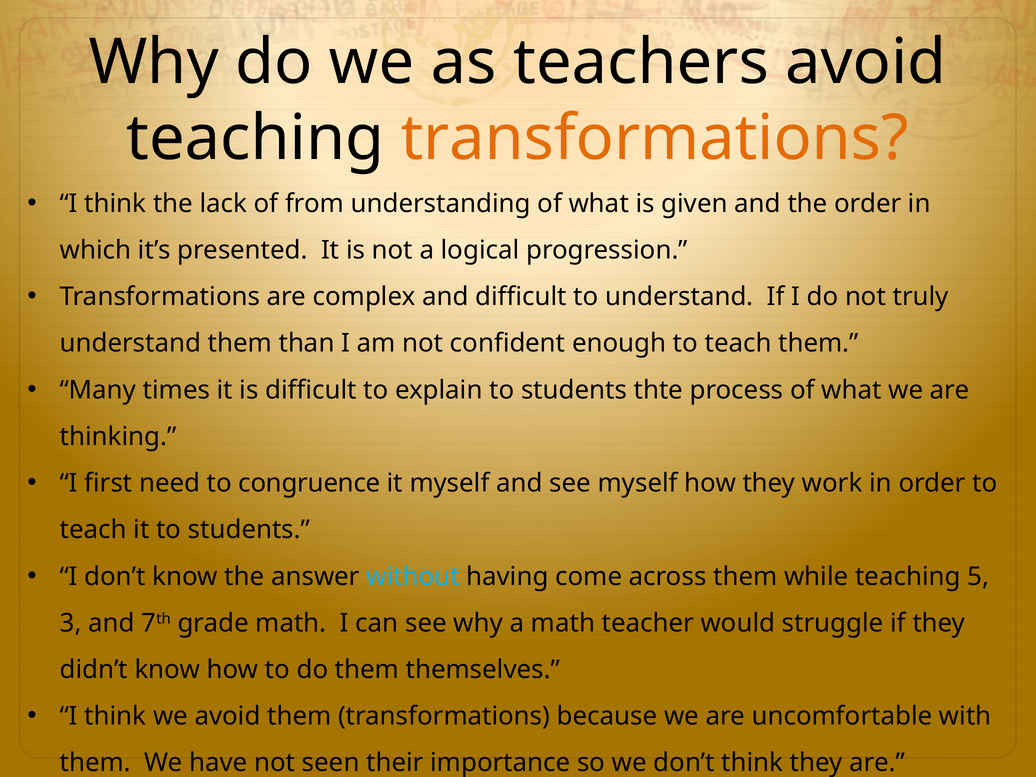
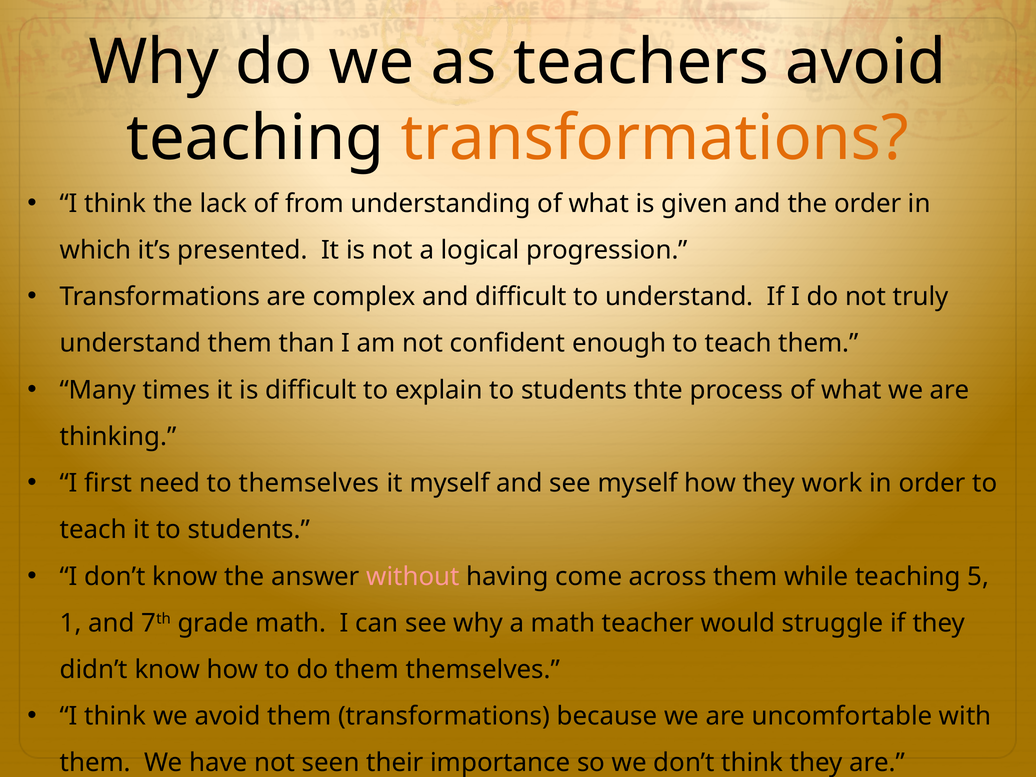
to congruence: congruence -> themselves (309, 483)
without colour: light blue -> pink (413, 576)
3: 3 -> 1 (71, 623)
